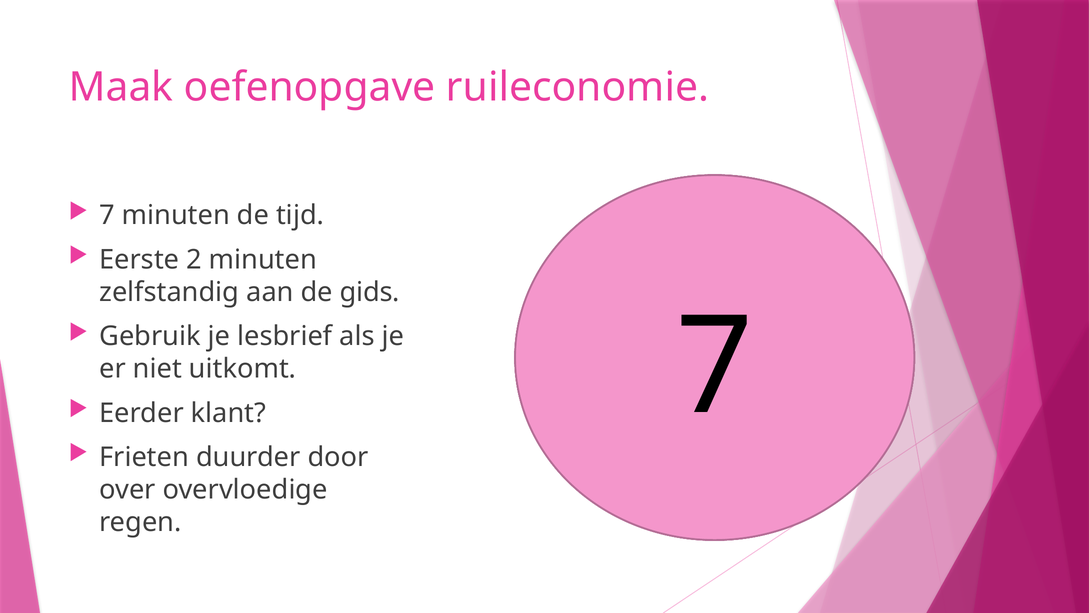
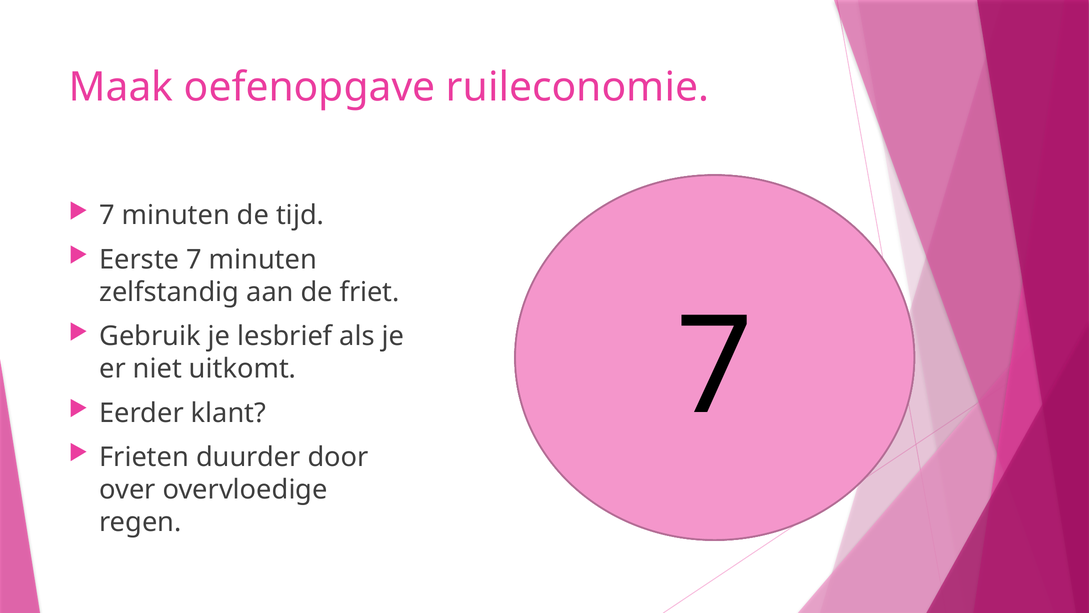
Eerste 2: 2 -> 7 (194, 259)
gids: gids -> friet (370, 292)
